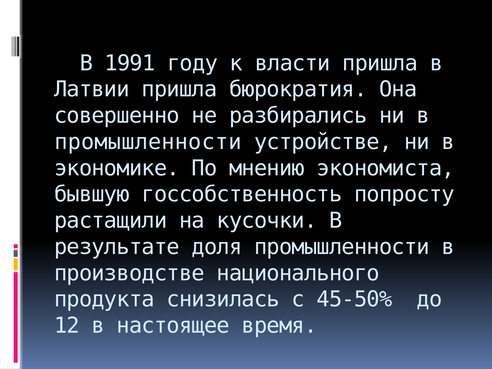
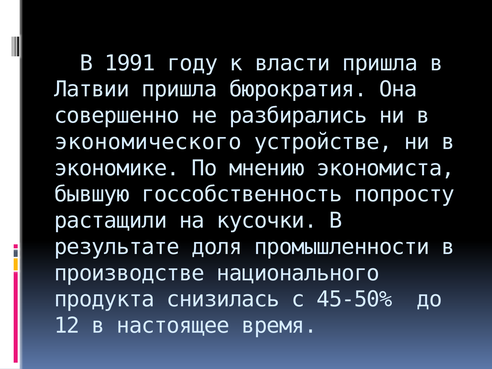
промышленности: промышленности -> экономического (148, 142)
